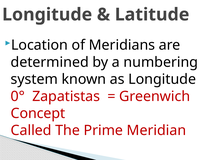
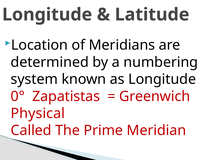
Concept: Concept -> Physical (38, 113)
